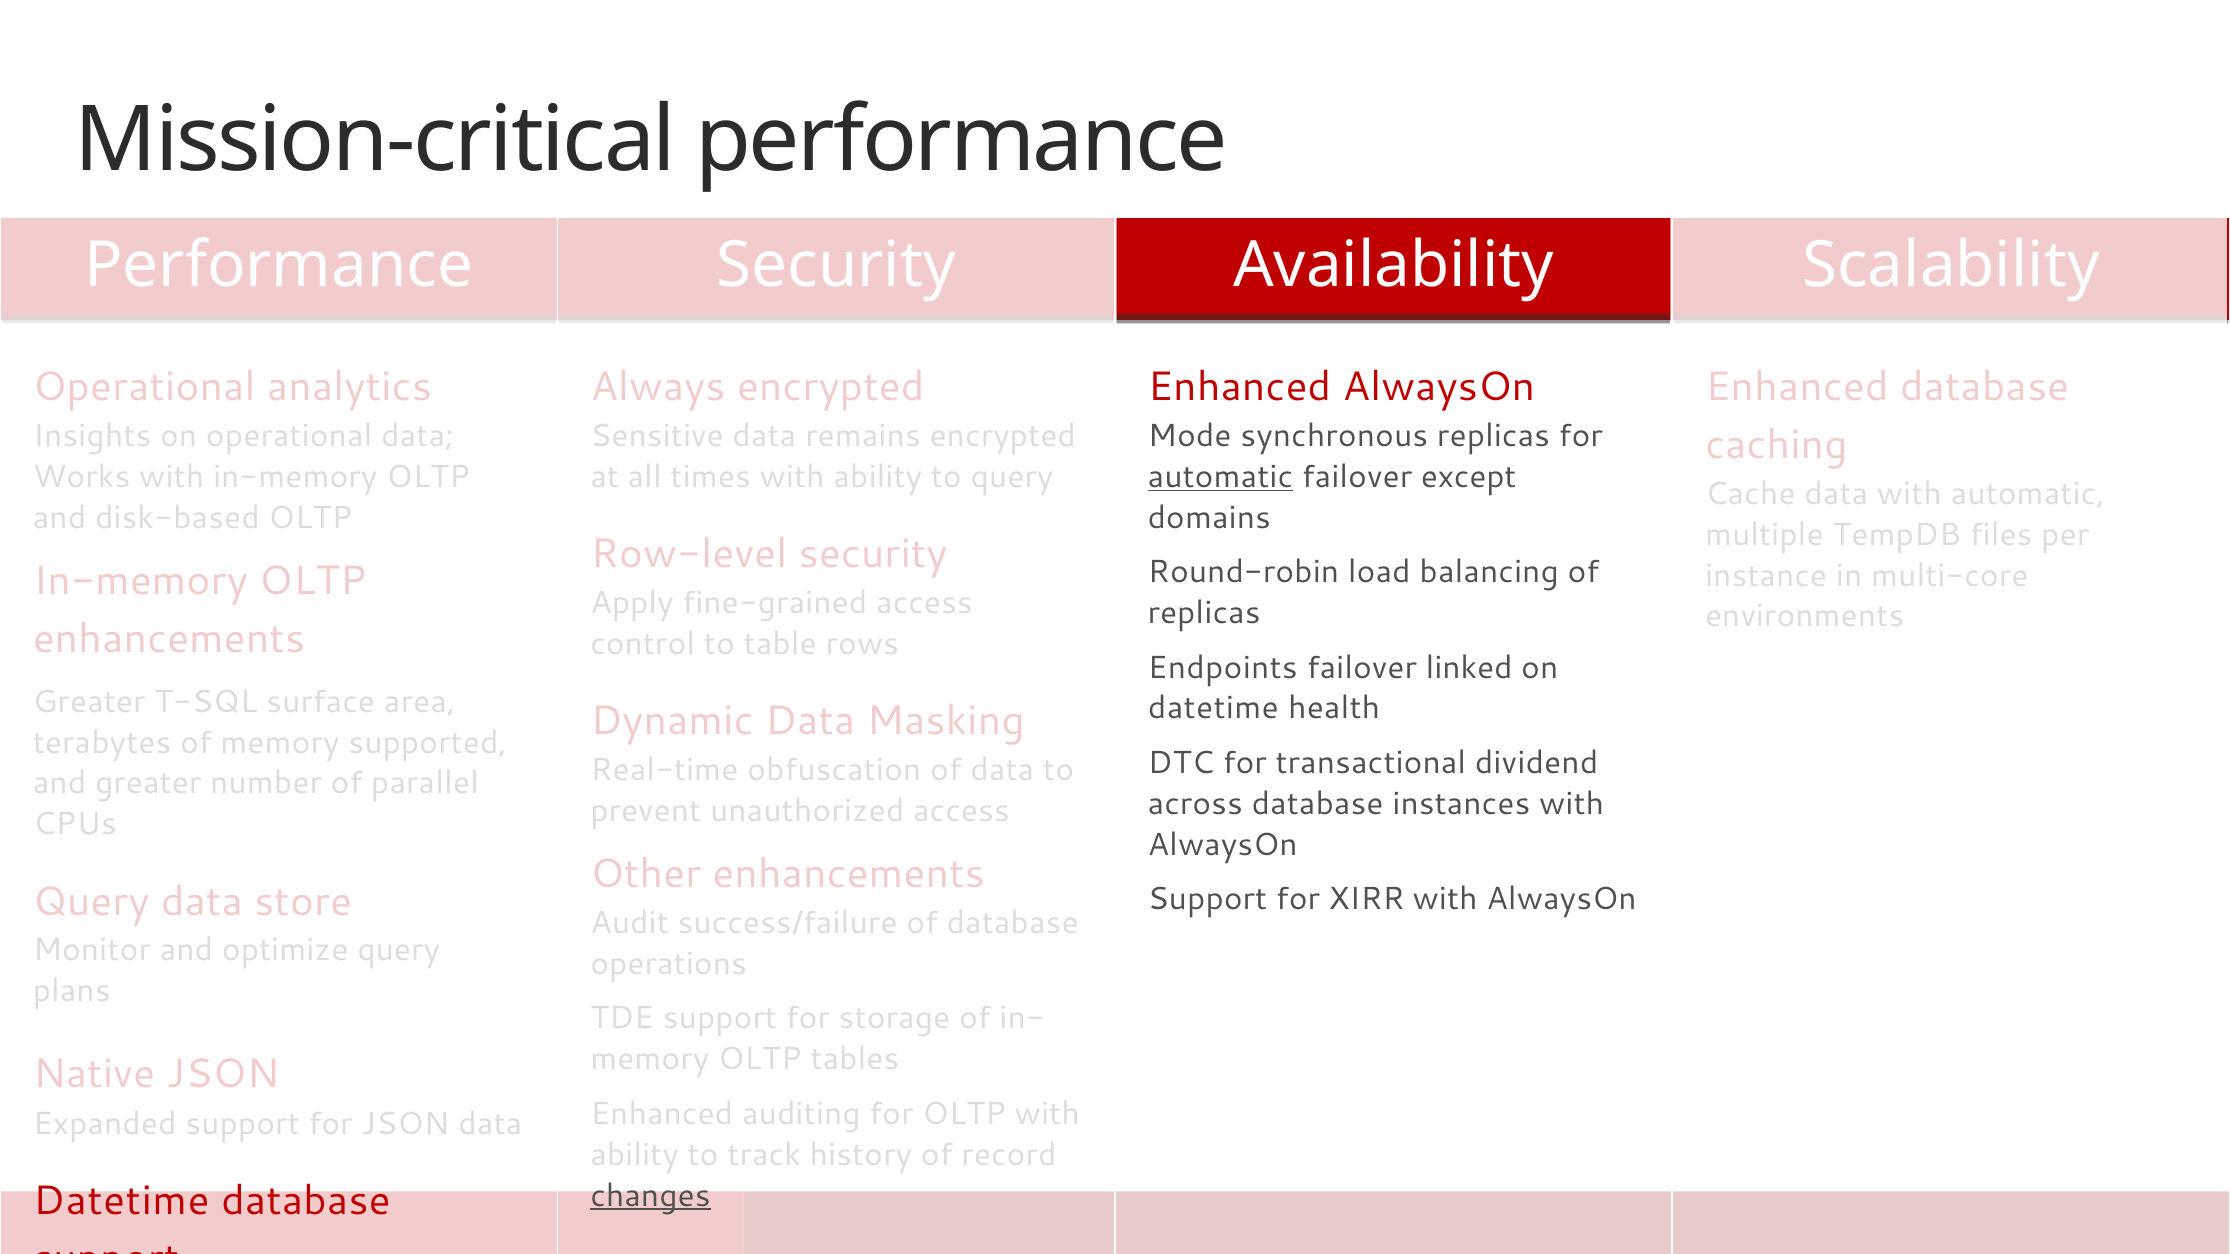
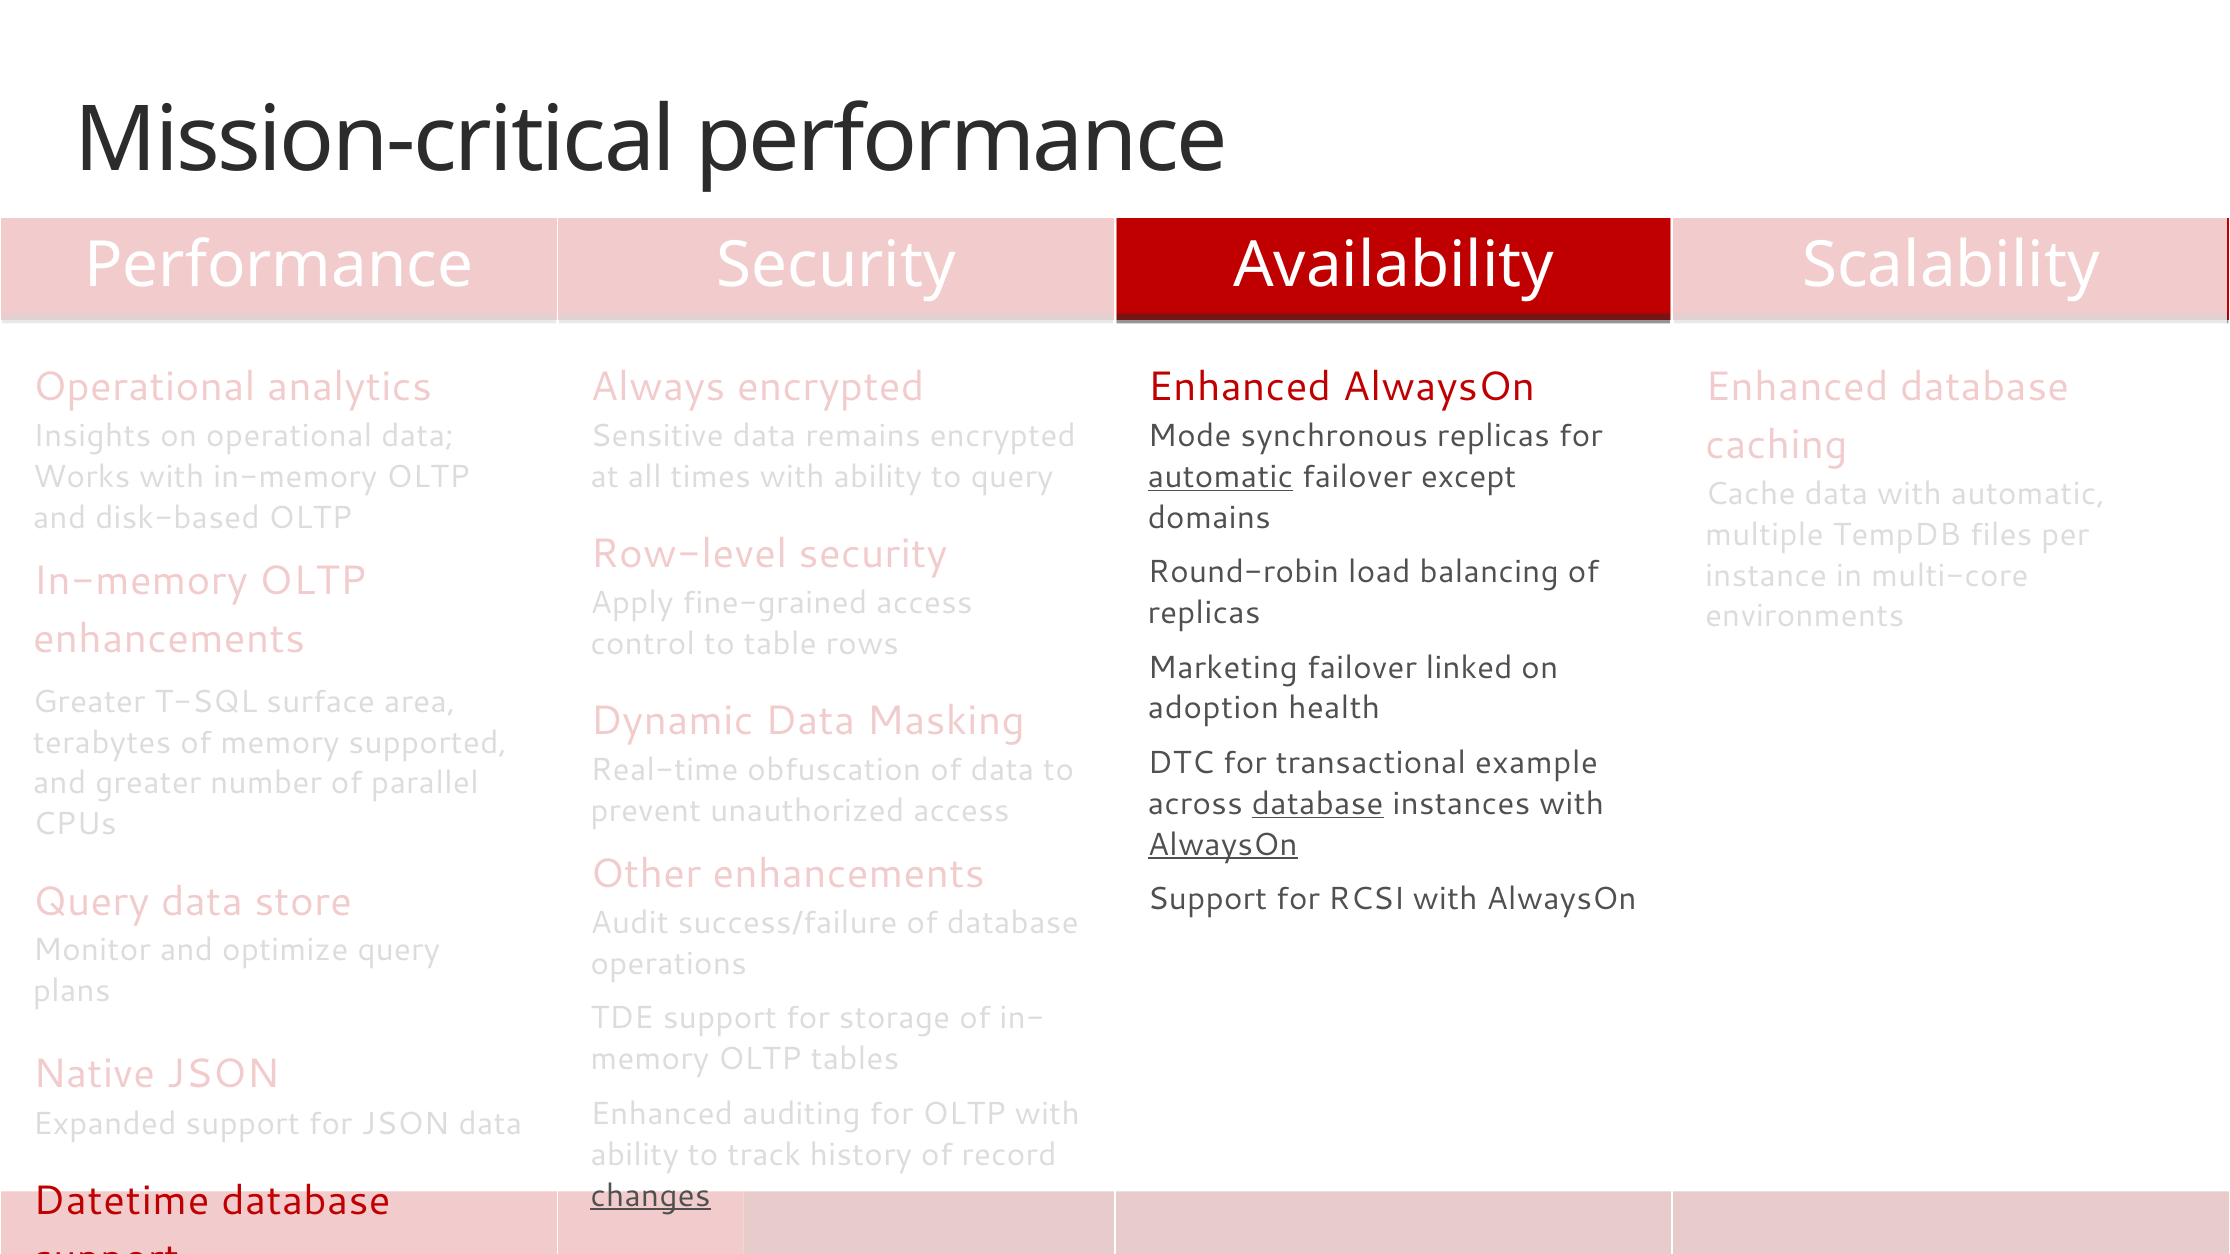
Endpoints: Endpoints -> Marketing (1223, 668)
datetime: datetime -> adoption (1213, 709)
dividend: dividend -> example (1536, 763)
database underline: none -> present (1318, 804)
AlwaysOn underline: none -> present (1223, 845)
XIRR: XIRR -> RCSI (1367, 899)
